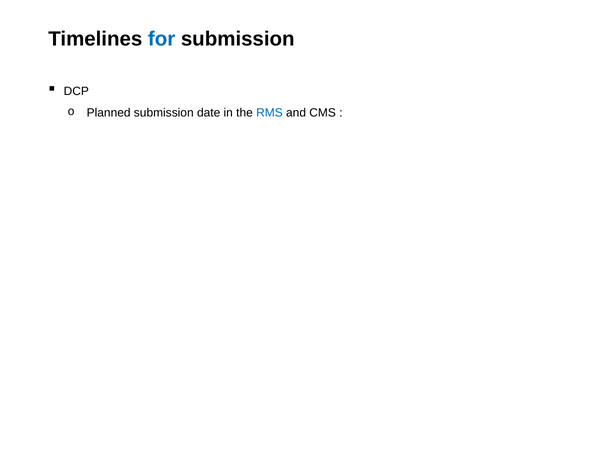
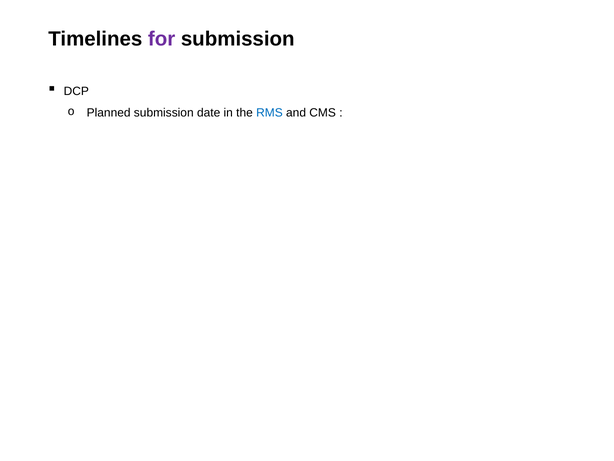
for colour: blue -> purple (162, 39)
